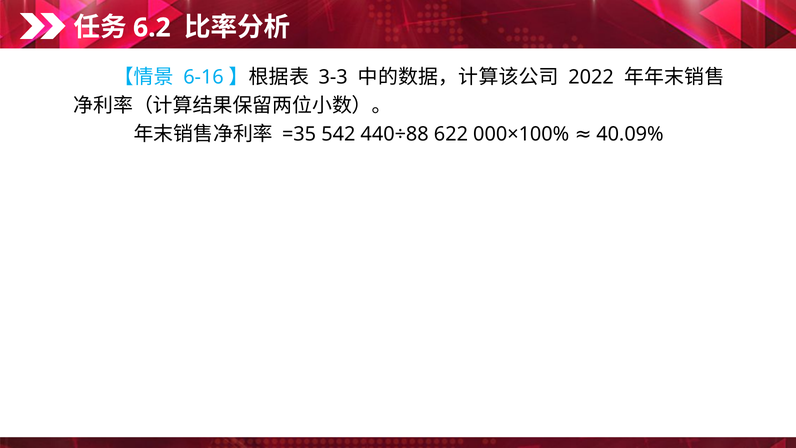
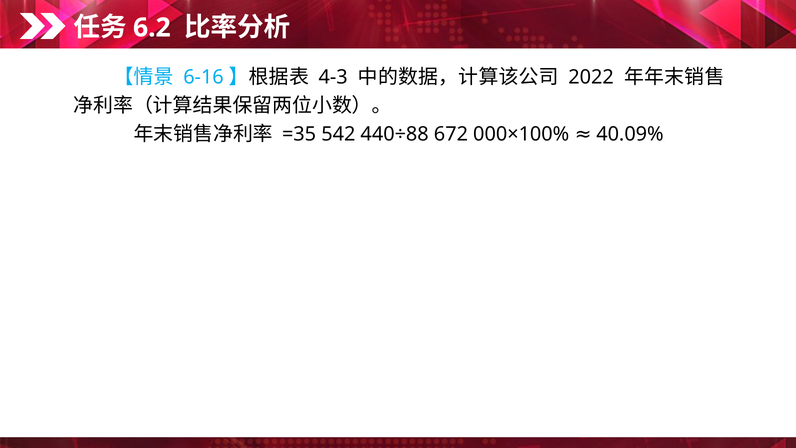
3-3: 3-3 -> 4-3 (333, 77)
622: 622 -> 672 (451, 134)
